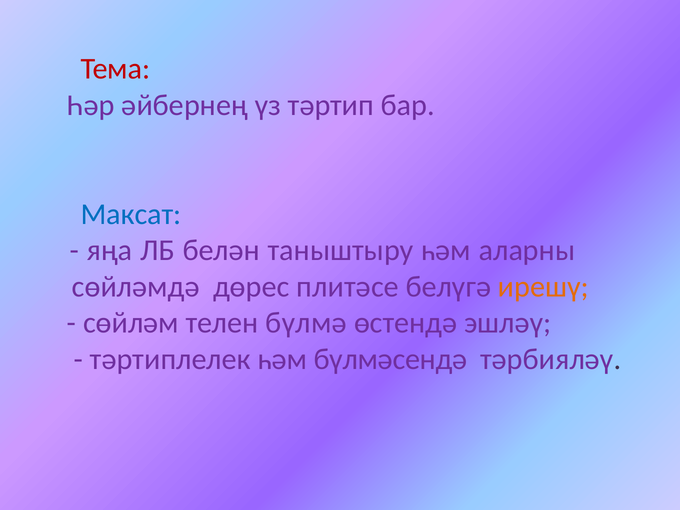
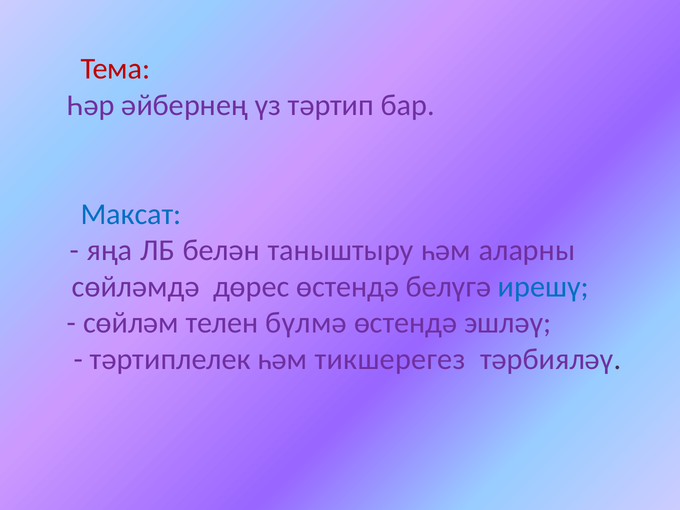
дөрес плитәсе: плитәсе -> өстендә (348, 287)
ирешү colour: orange -> blue (543, 287)
бүлмәсендә: бүлмәсендә -> тикшерегез (390, 359)
